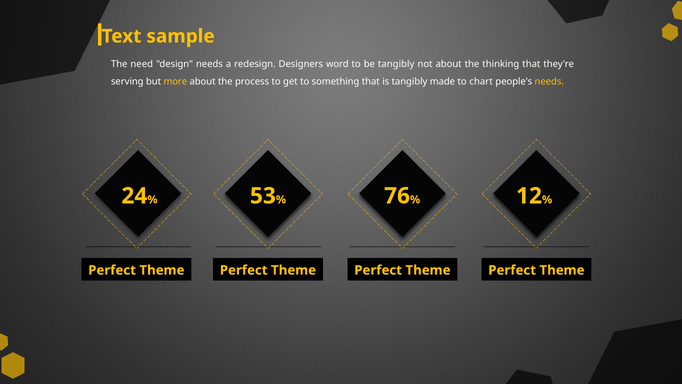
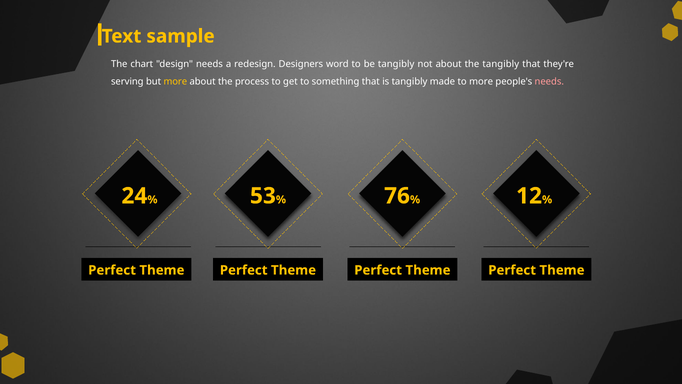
need: need -> chart (142, 64)
the thinking: thinking -> tangibly (501, 64)
to chart: chart -> more (481, 81)
needs colour: yellow -> pink (549, 81)
